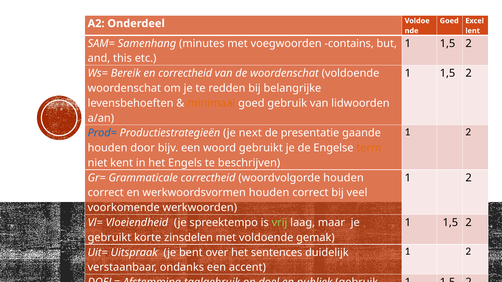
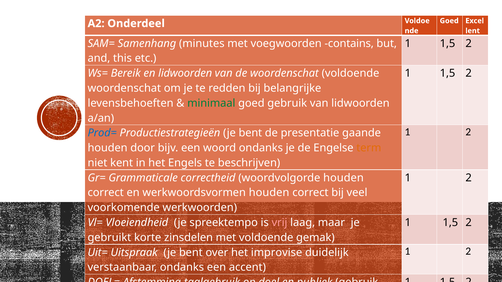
en correctheid: correctheid -> lidwoorden (185, 73)
minimaal colour: orange -> green (211, 103)
Productiestrategieën je next: next -> bent (250, 133)
woord gebruikt: gebruikt -> ondanks (261, 148)
vrij colour: light green -> pink (279, 223)
sentences: sentences -> improvise (277, 253)
